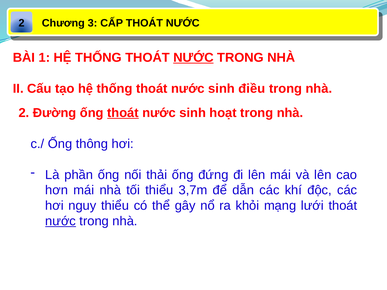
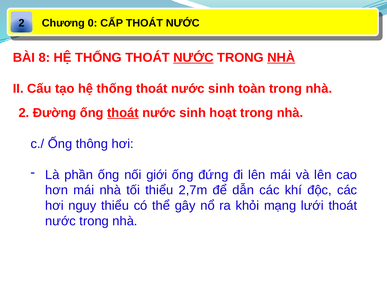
3: 3 -> 0 (92, 23)
1: 1 -> 8 (44, 58)
NHÀ underline: none -> present (281, 58)
điều: điều -> toàn (252, 89)
thải: thải -> giới (157, 175)
3,7m: 3,7m -> 2,7m (193, 190)
nước underline: present -> none (61, 221)
